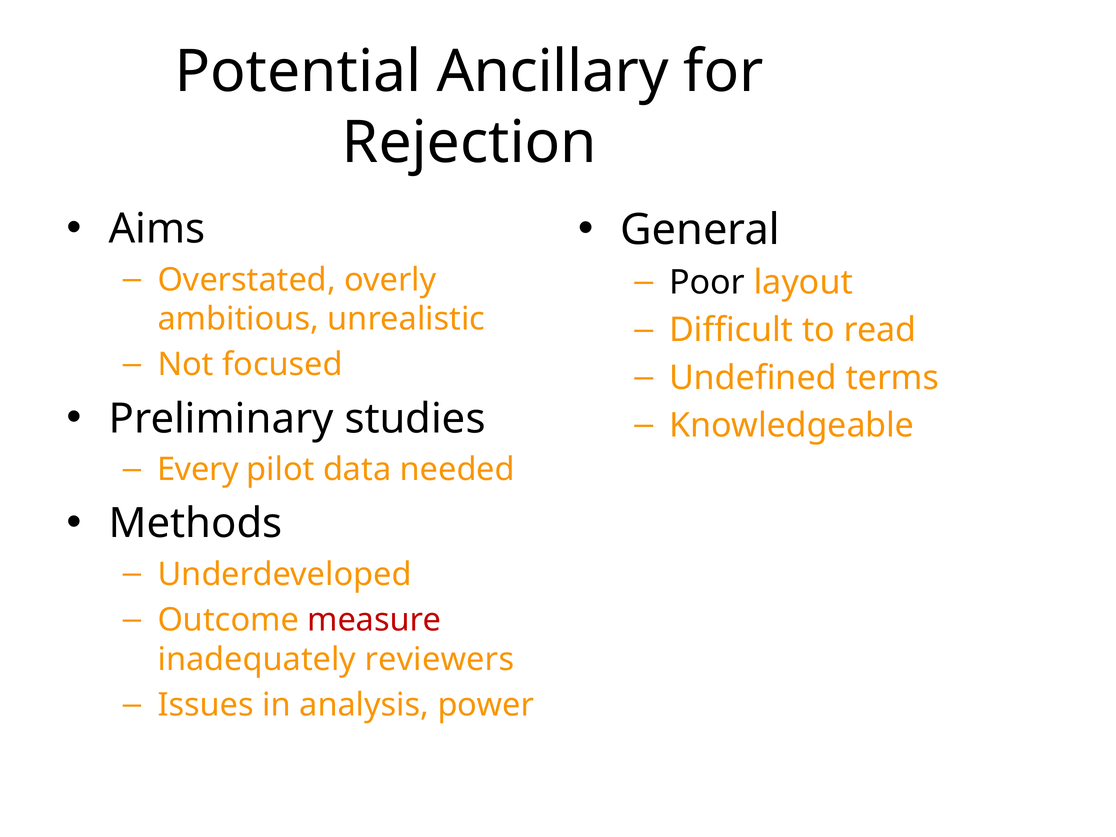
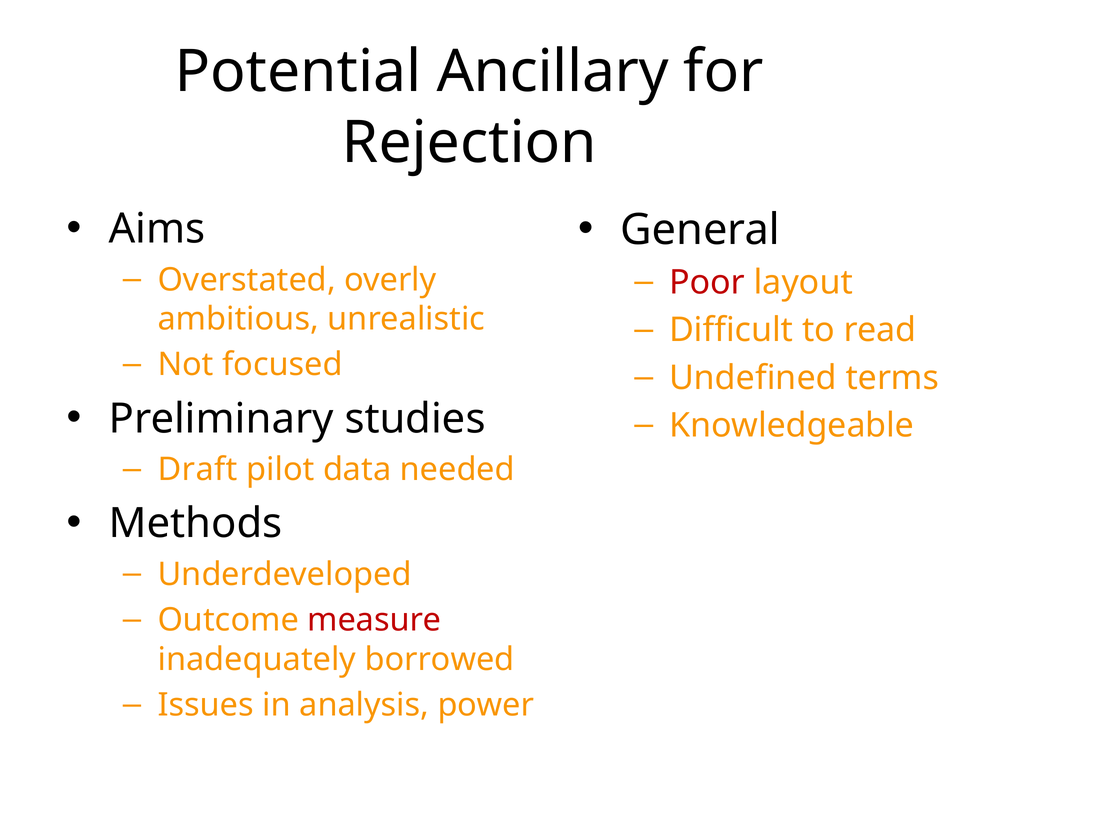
Poor colour: black -> red (707, 282)
Every: Every -> Draft (198, 470)
reviewers: reviewers -> borrowed (439, 659)
